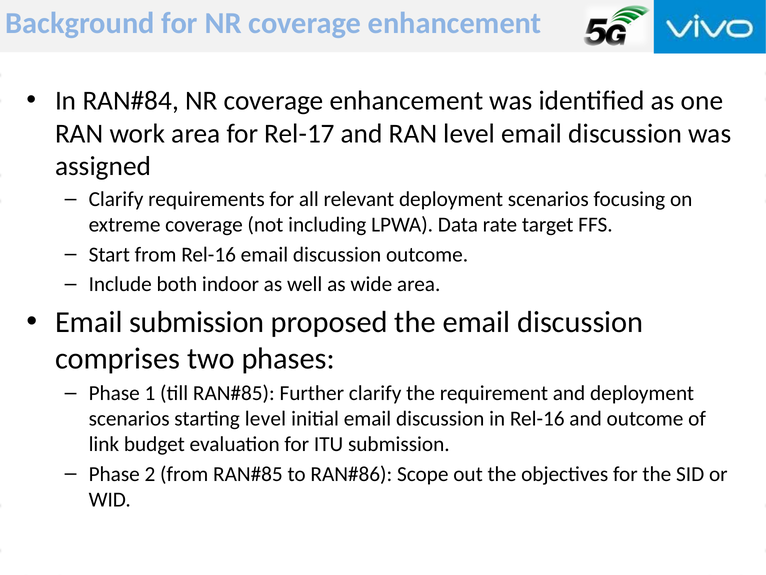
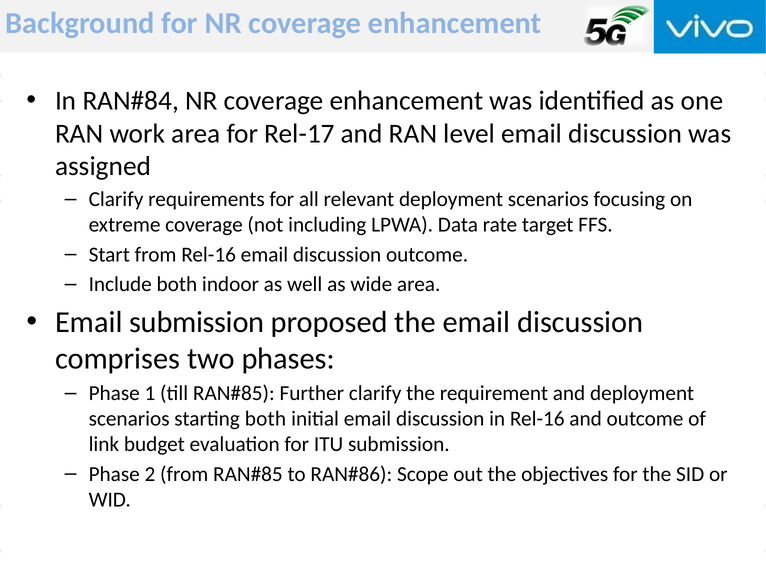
starting level: level -> both (265, 418)
